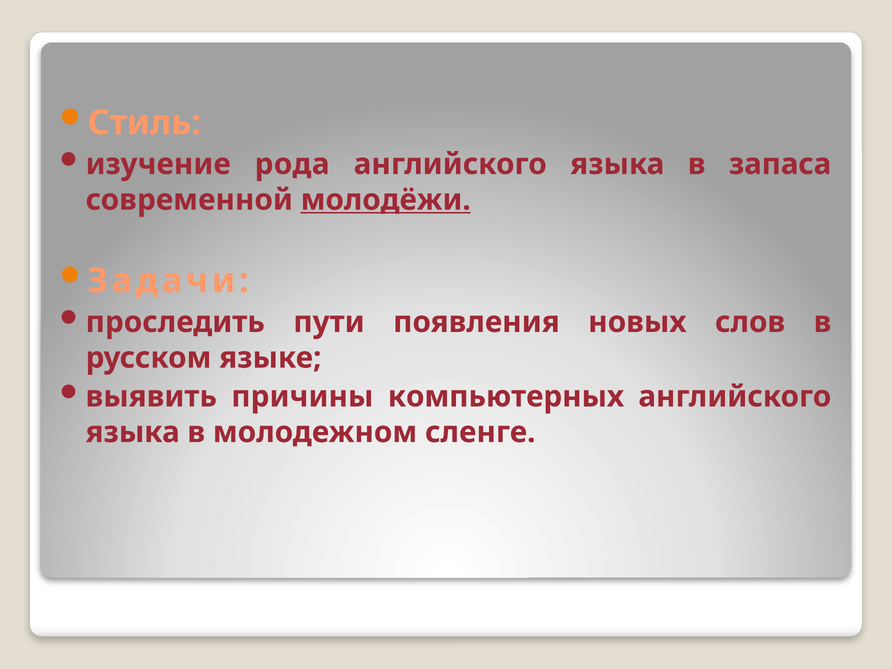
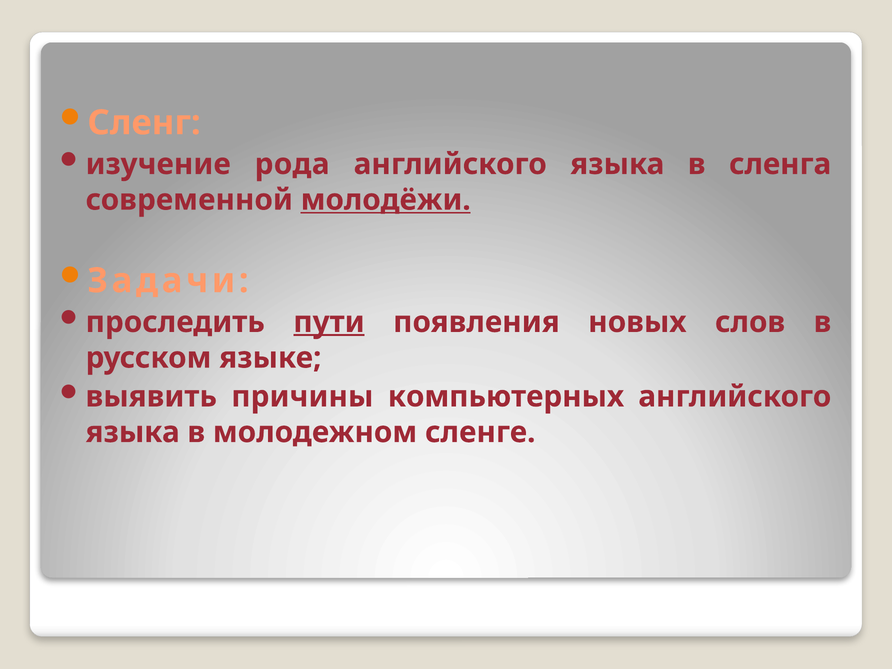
Стиль: Стиль -> Сленг (144, 123)
запаса: запаса -> сленга (780, 164)
пути underline: none -> present (329, 322)
